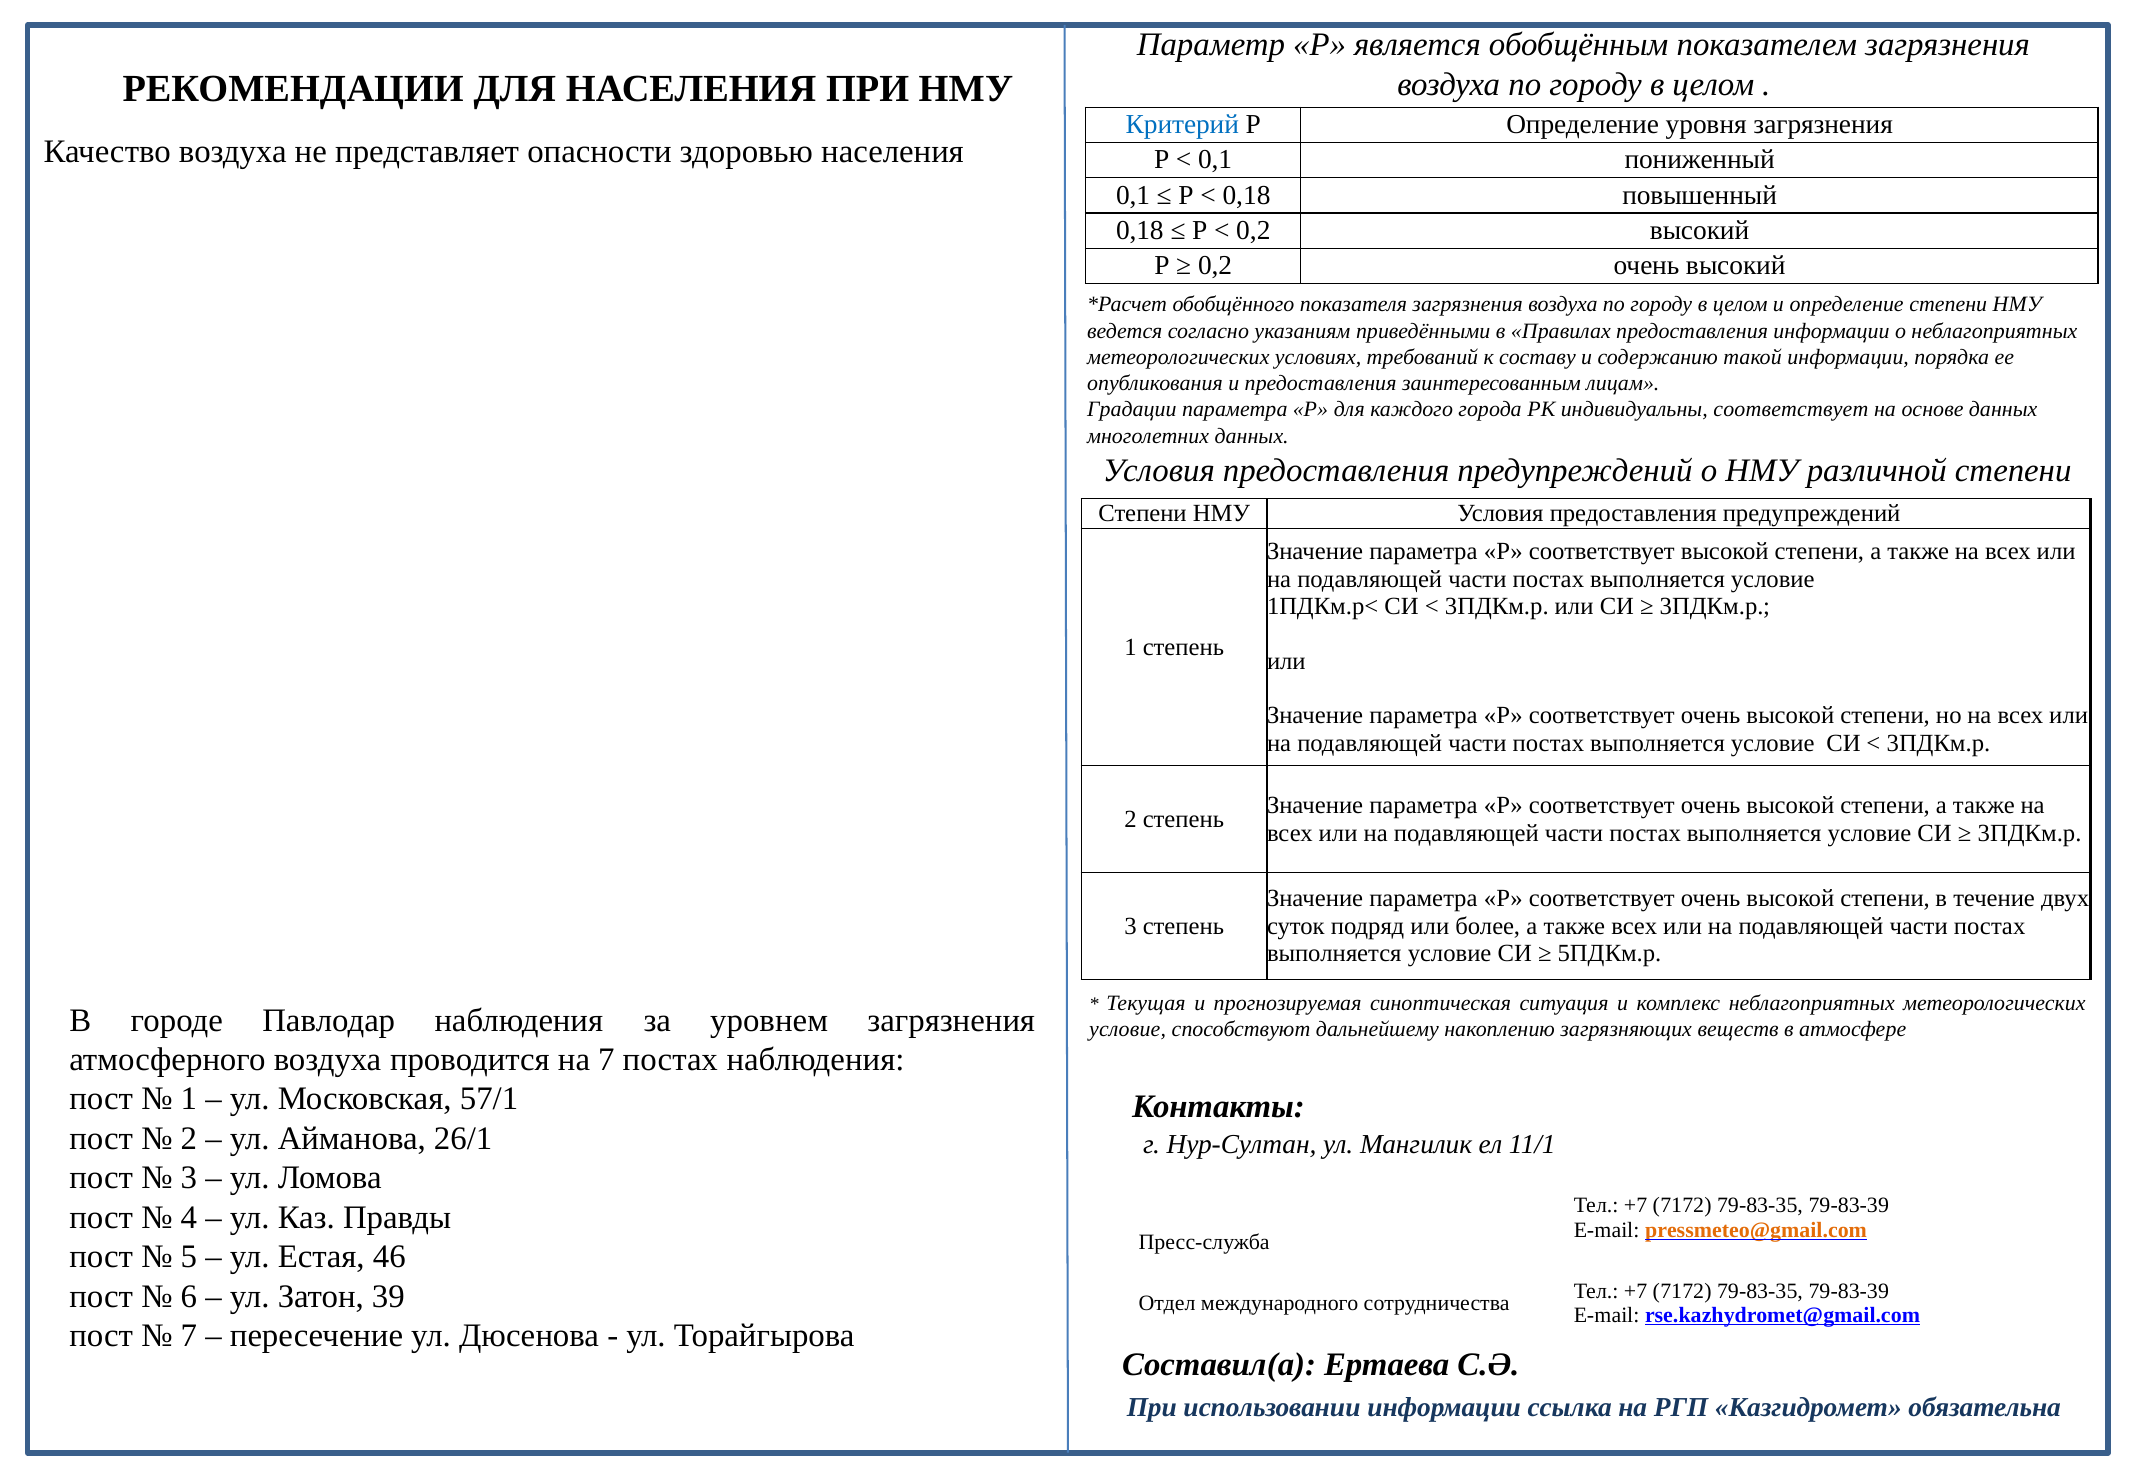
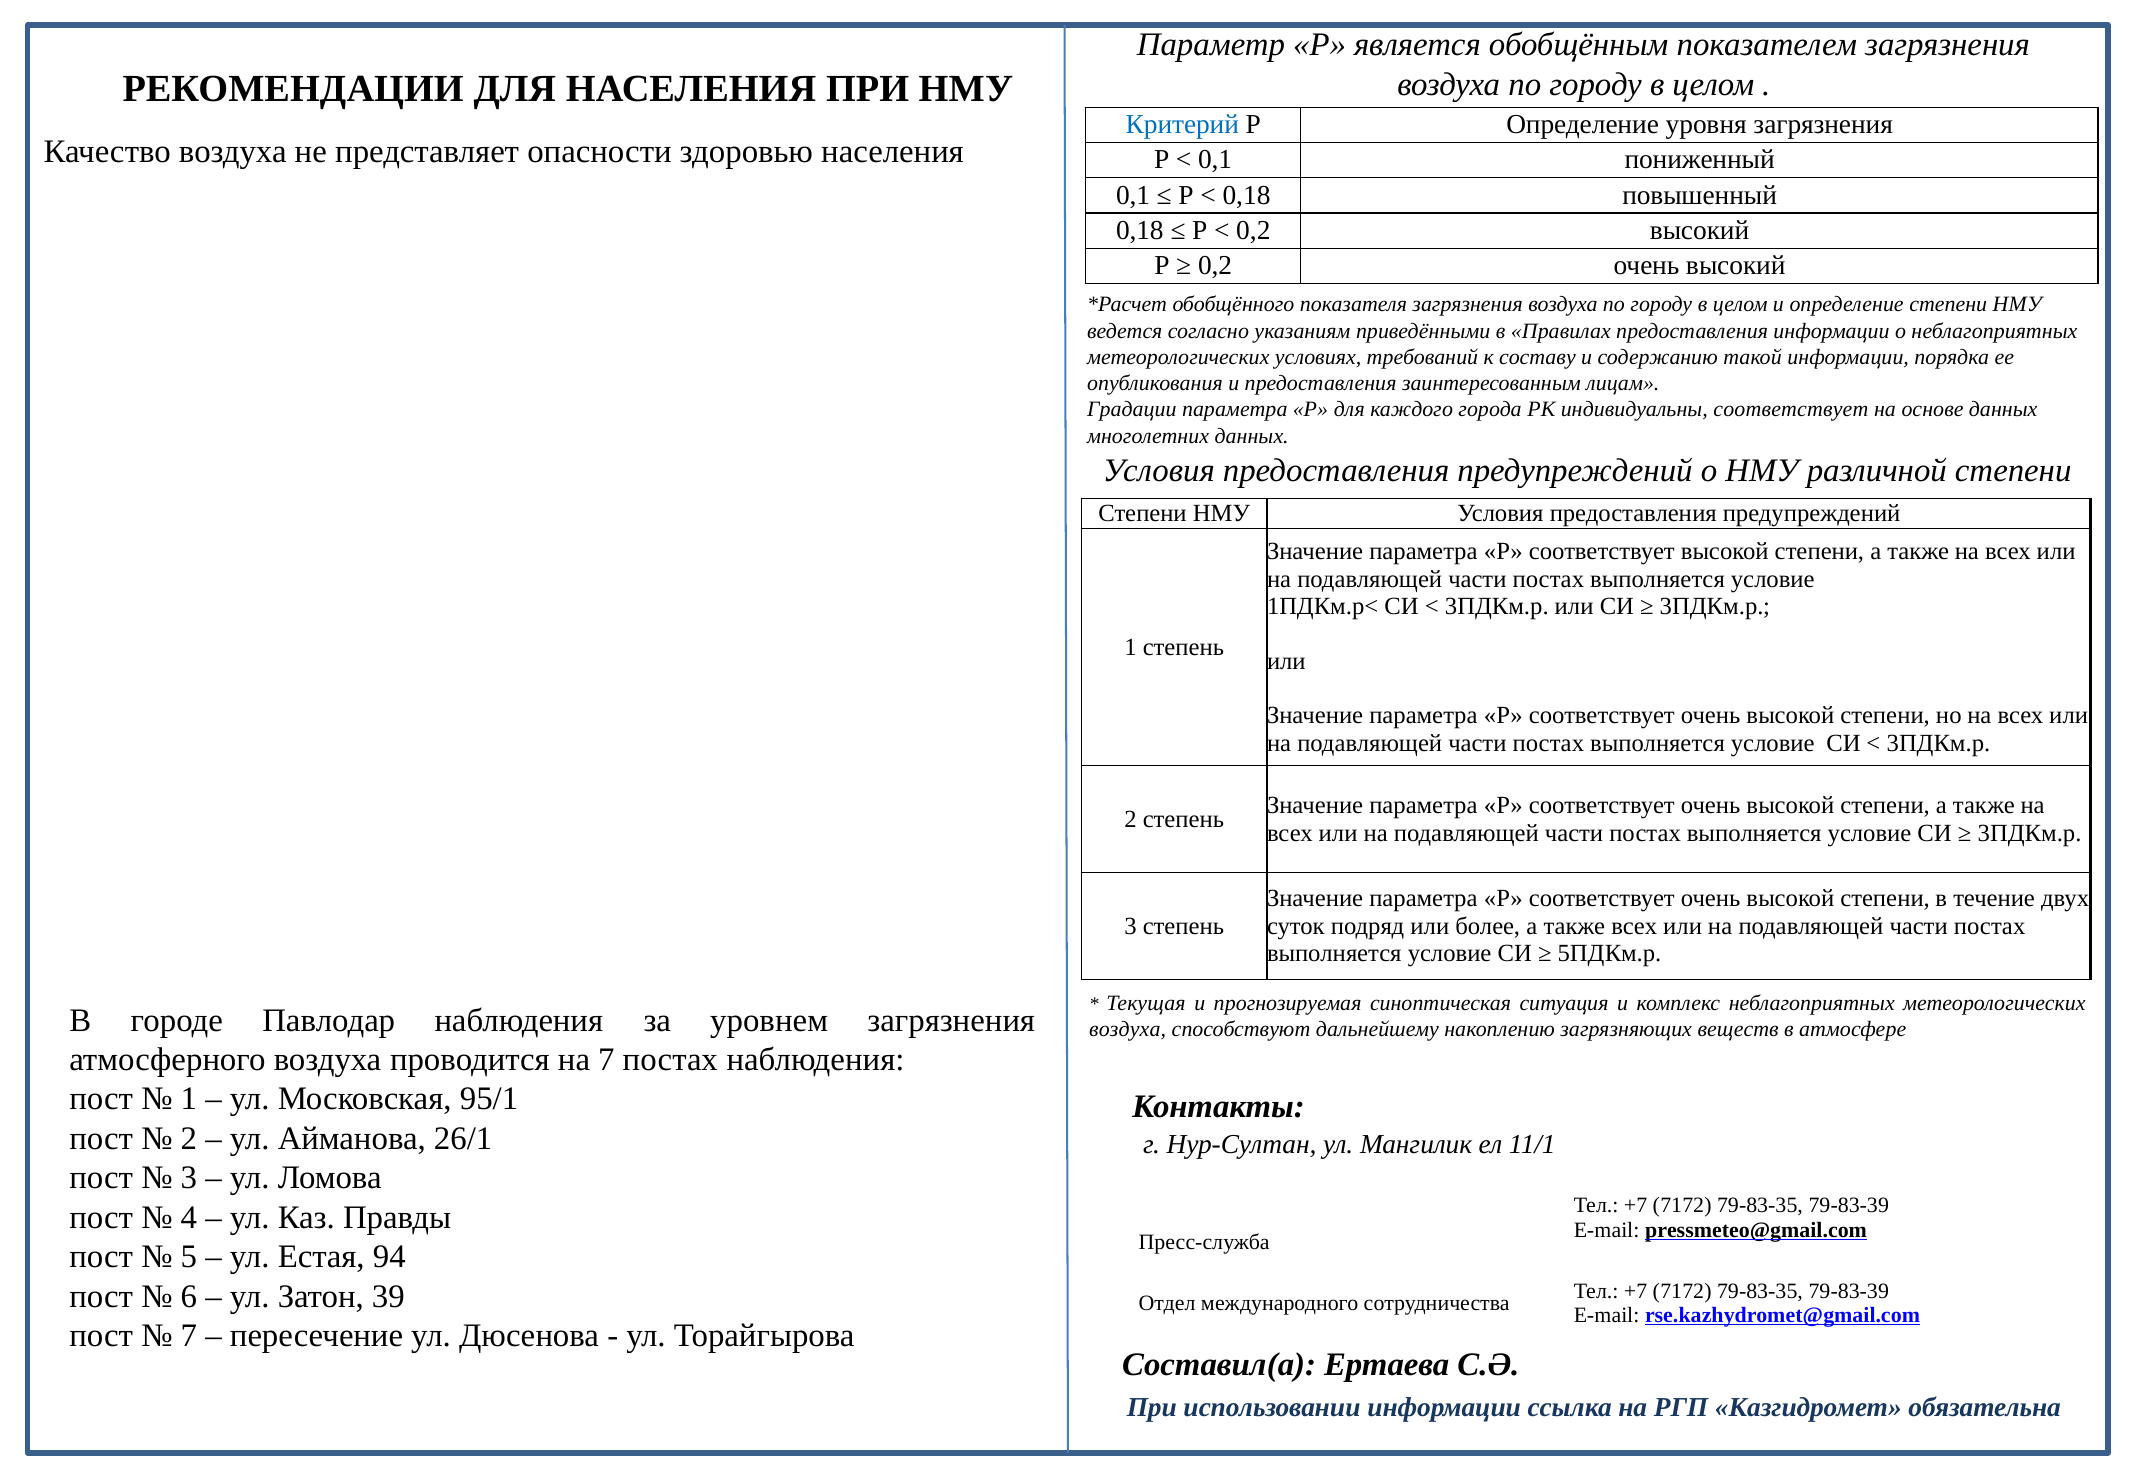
условие: условие -> воздуха (1128, 1030)
57/1: 57/1 -> 95/1 (489, 1100)
pressmeteo@gmail.com colour: orange -> black (1756, 1230)
46: 46 -> 94 (389, 1257)
